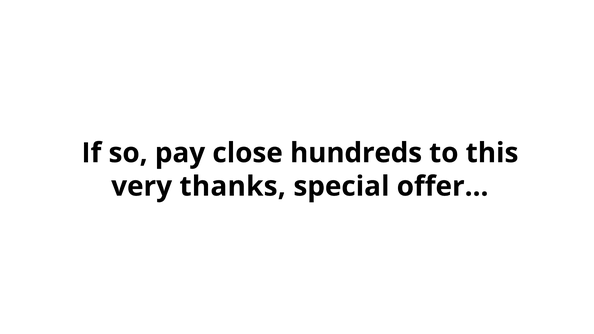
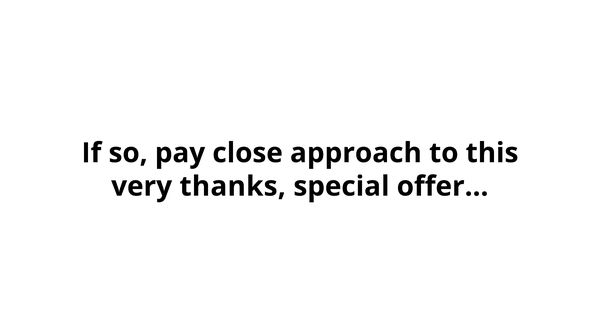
hundreds: hundreds -> approach (356, 153)
